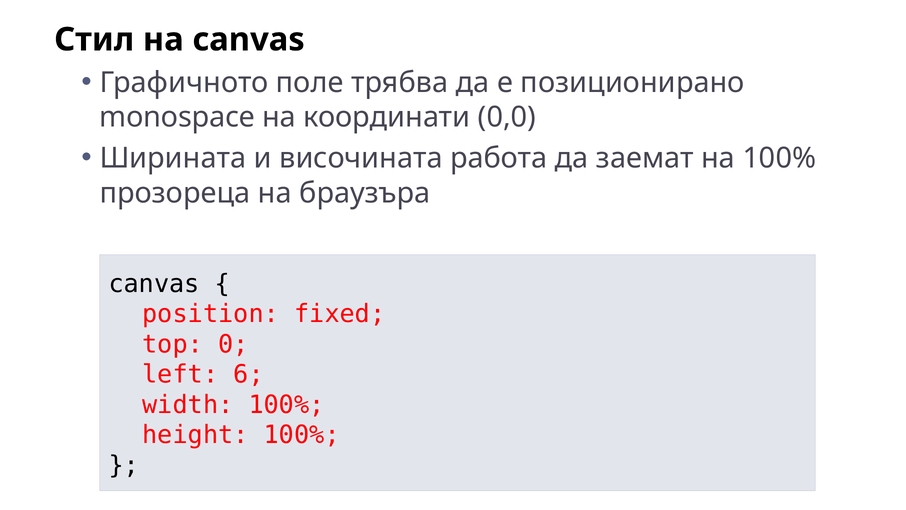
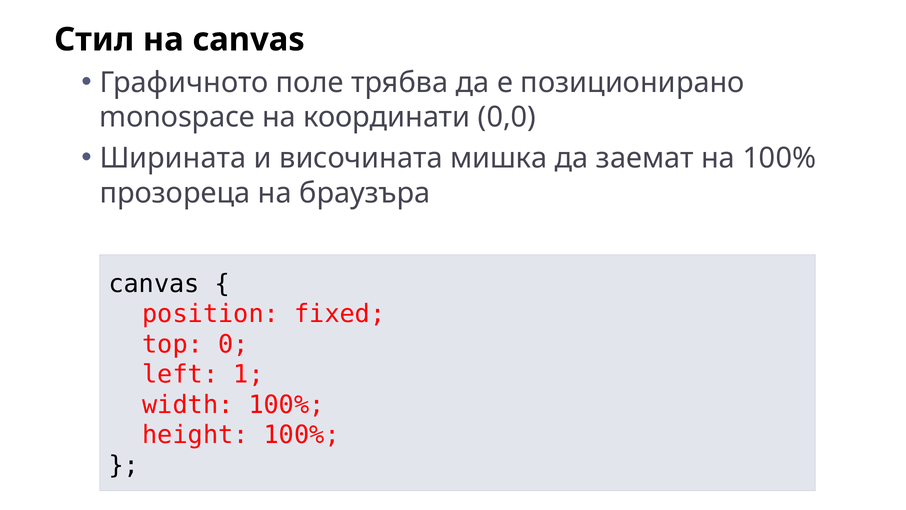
работа: работа -> мишка (499, 158)
6: 6 -> 1 (249, 374)
